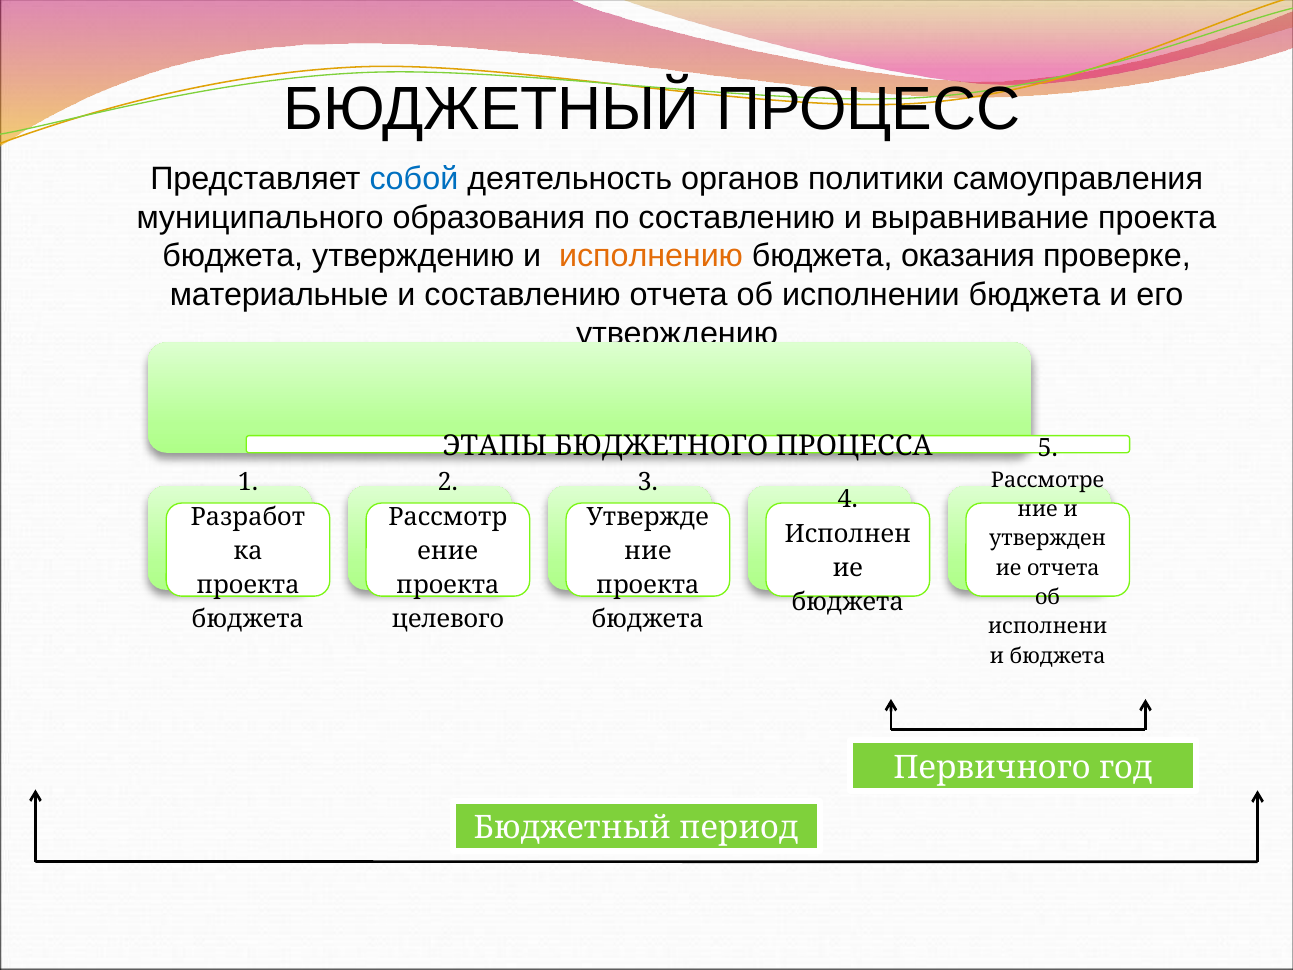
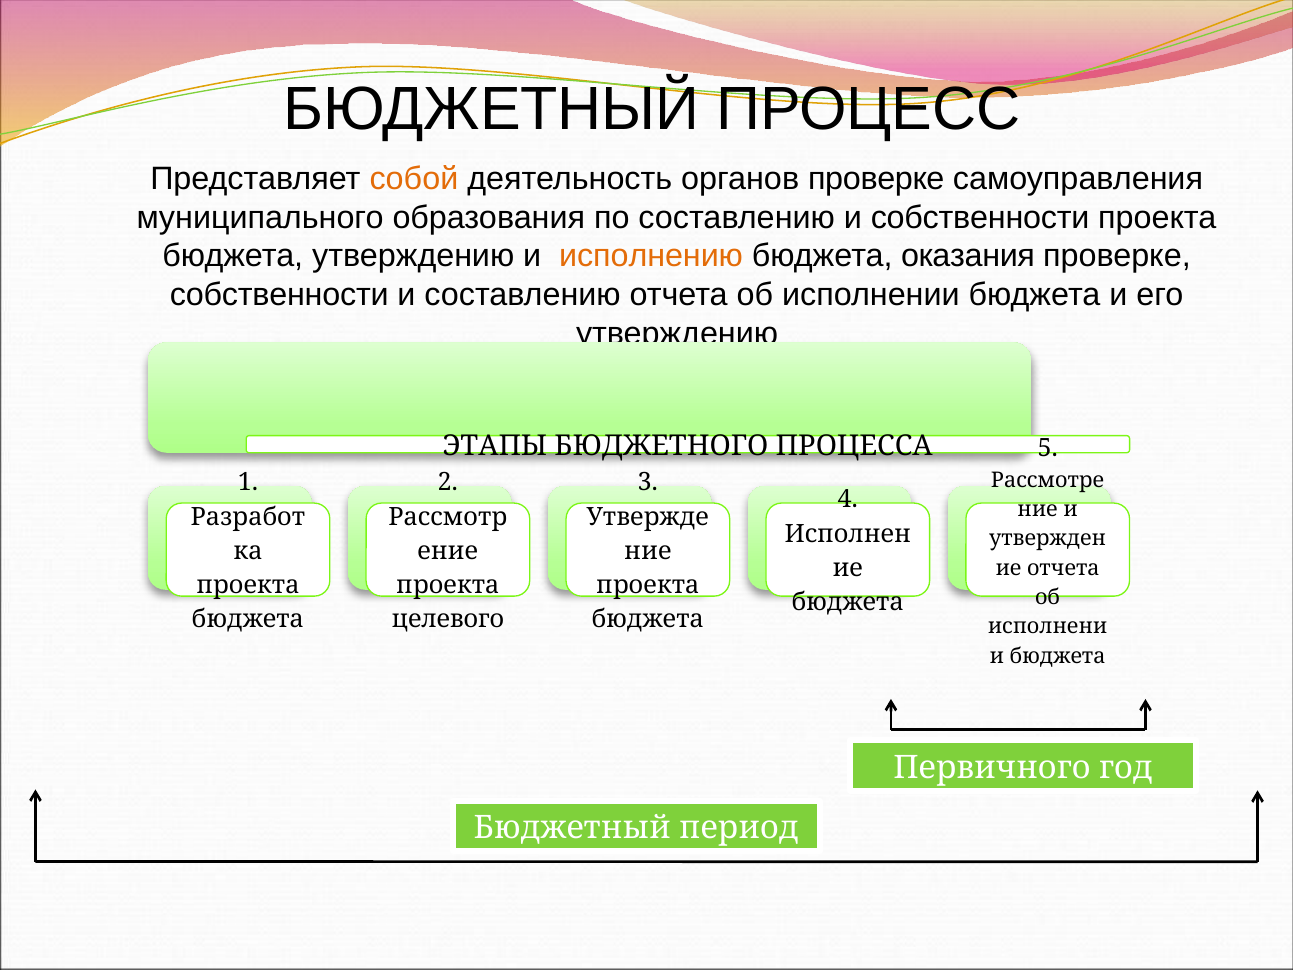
собой colour: blue -> orange (414, 179)
органов политики: политики -> проверке (876, 179)
и выравнивание: выравнивание -> собственности (980, 217)
материальные: материальные -> собственности (279, 295)
